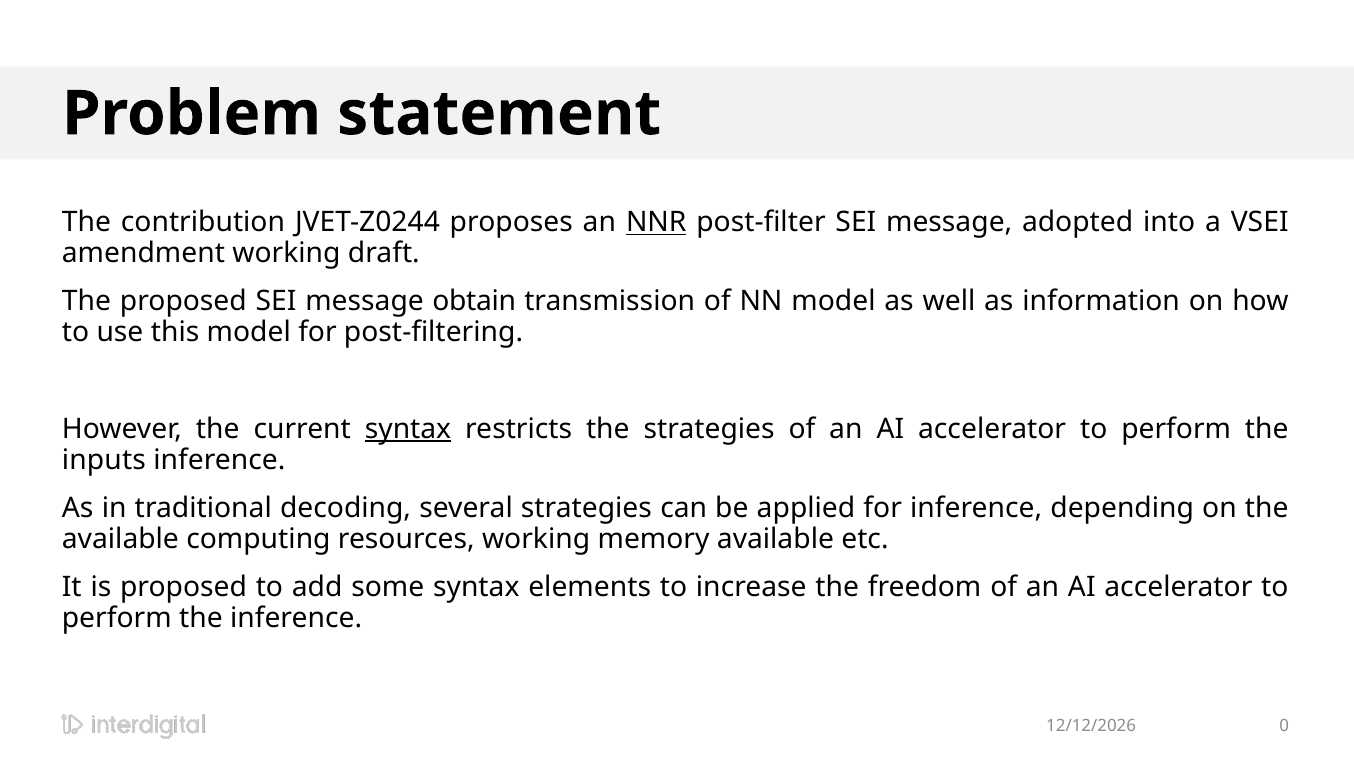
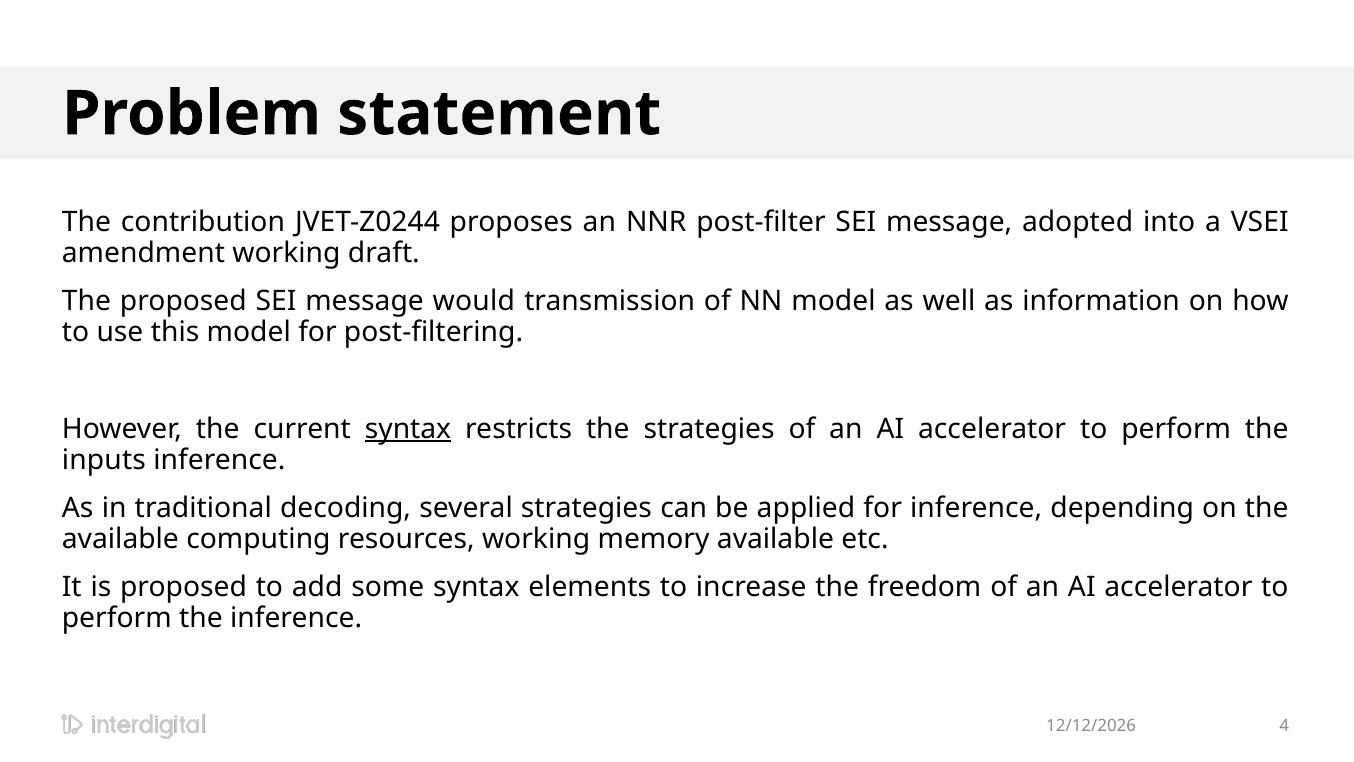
NNR underline: present -> none (656, 222)
obtain: obtain -> would (474, 301)
0: 0 -> 4 (1284, 726)
